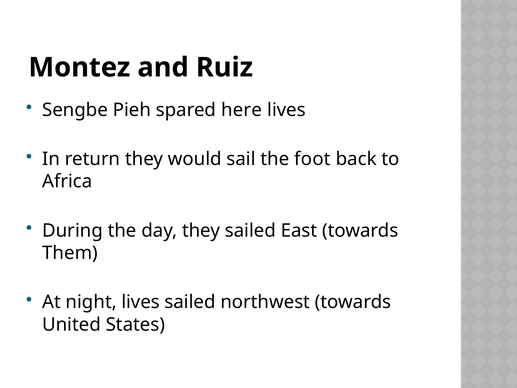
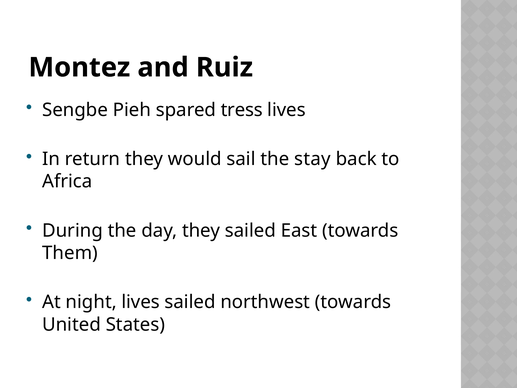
here: here -> tress (242, 110)
foot: foot -> stay (312, 159)
